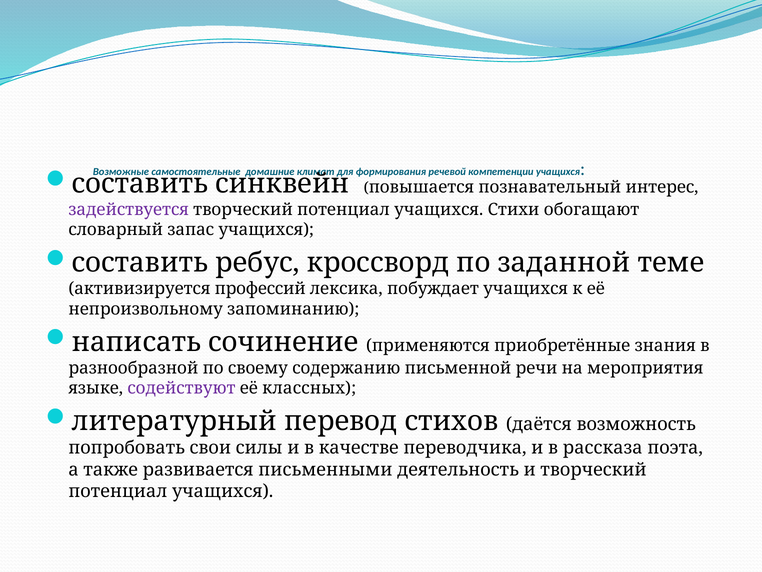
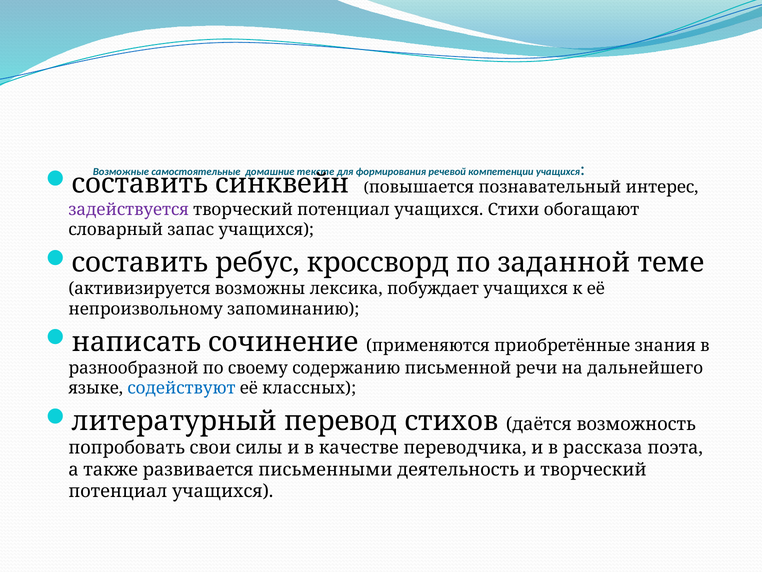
климат: климат -> тексте (316, 172)
профессий: профессий -> возможны (260, 289)
мероприятия: мероприятия -> дальнейшего (645, 368)
содействуют colour: purple -> blue (181, 388)
